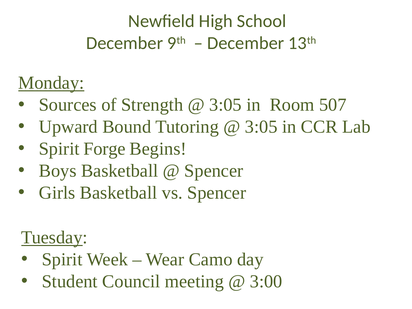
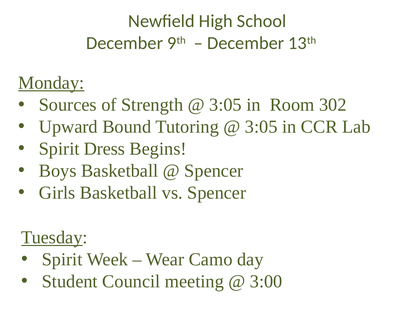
507: 507 -> 302 (333, 105)
Forge: Forge -> Dress (104, 149)
